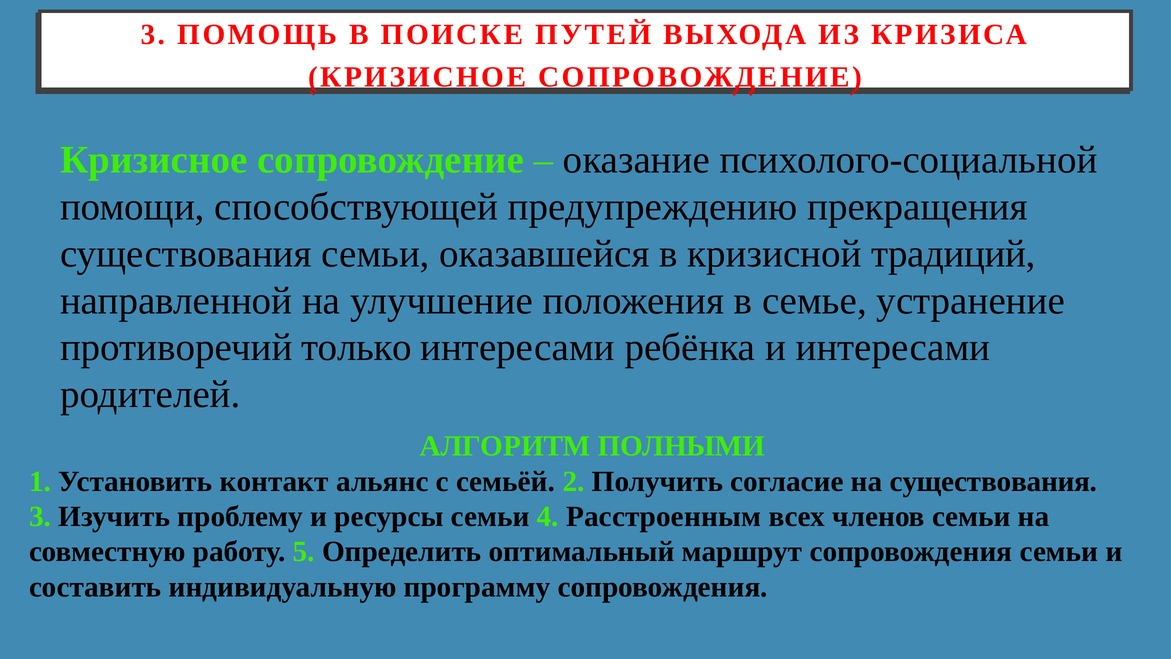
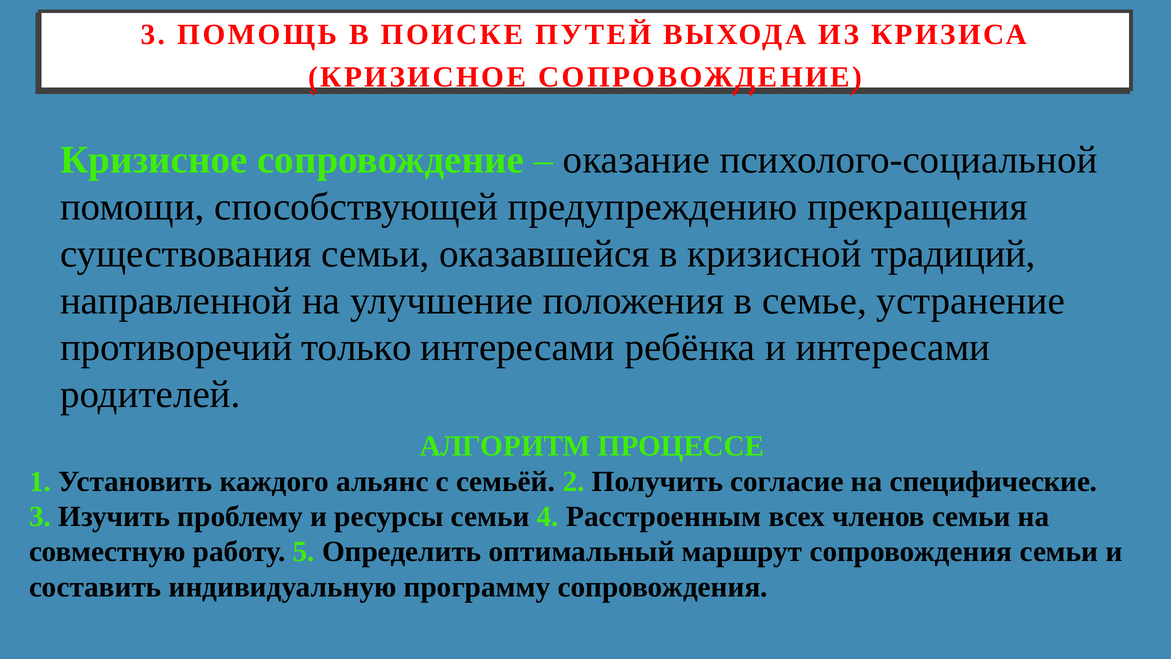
ПОЛНЫМИ: ПОЛНЫМИ -> ПРОЦЕССЕ (681, 446)
контакт: контакт -> каждого (274, 481)
на существования: существования -> специфические (993, 481)
